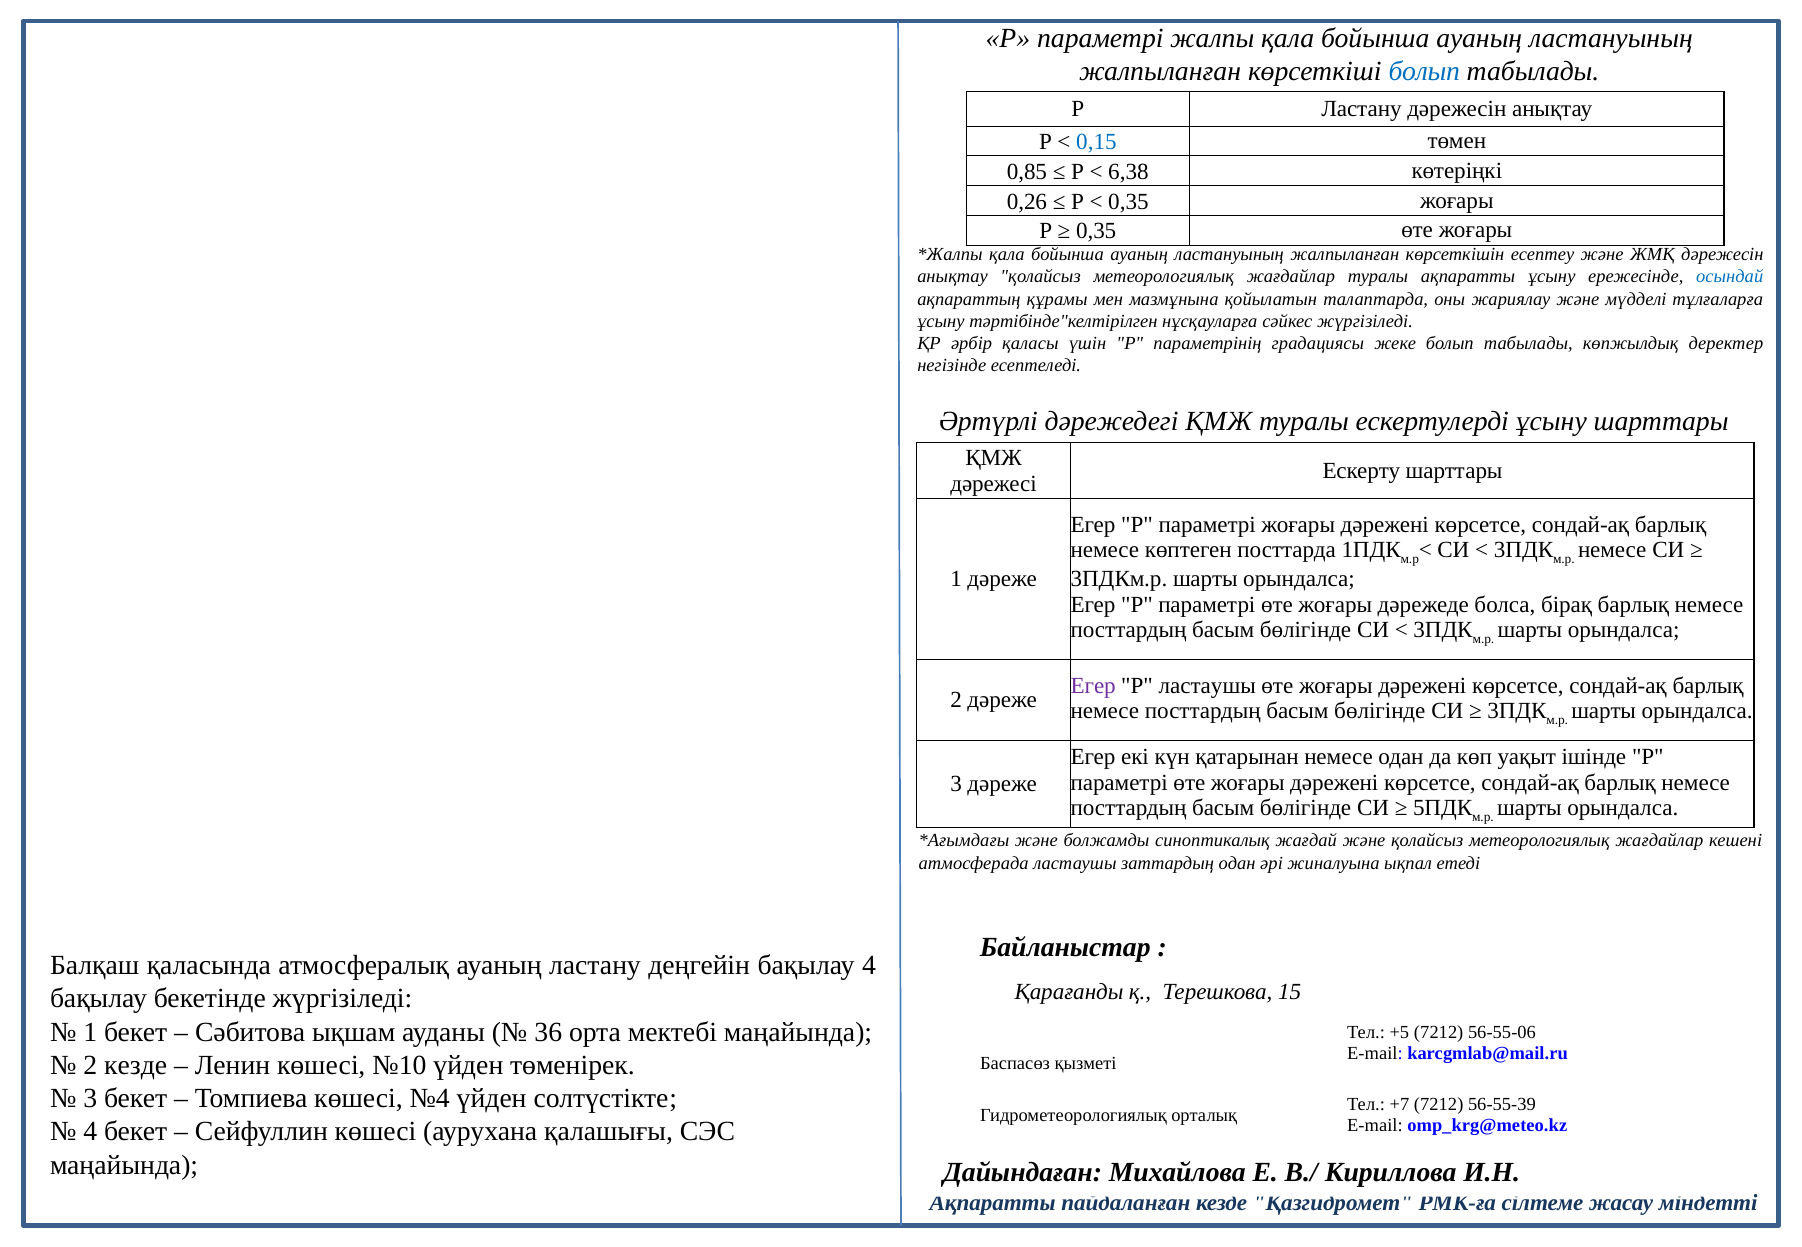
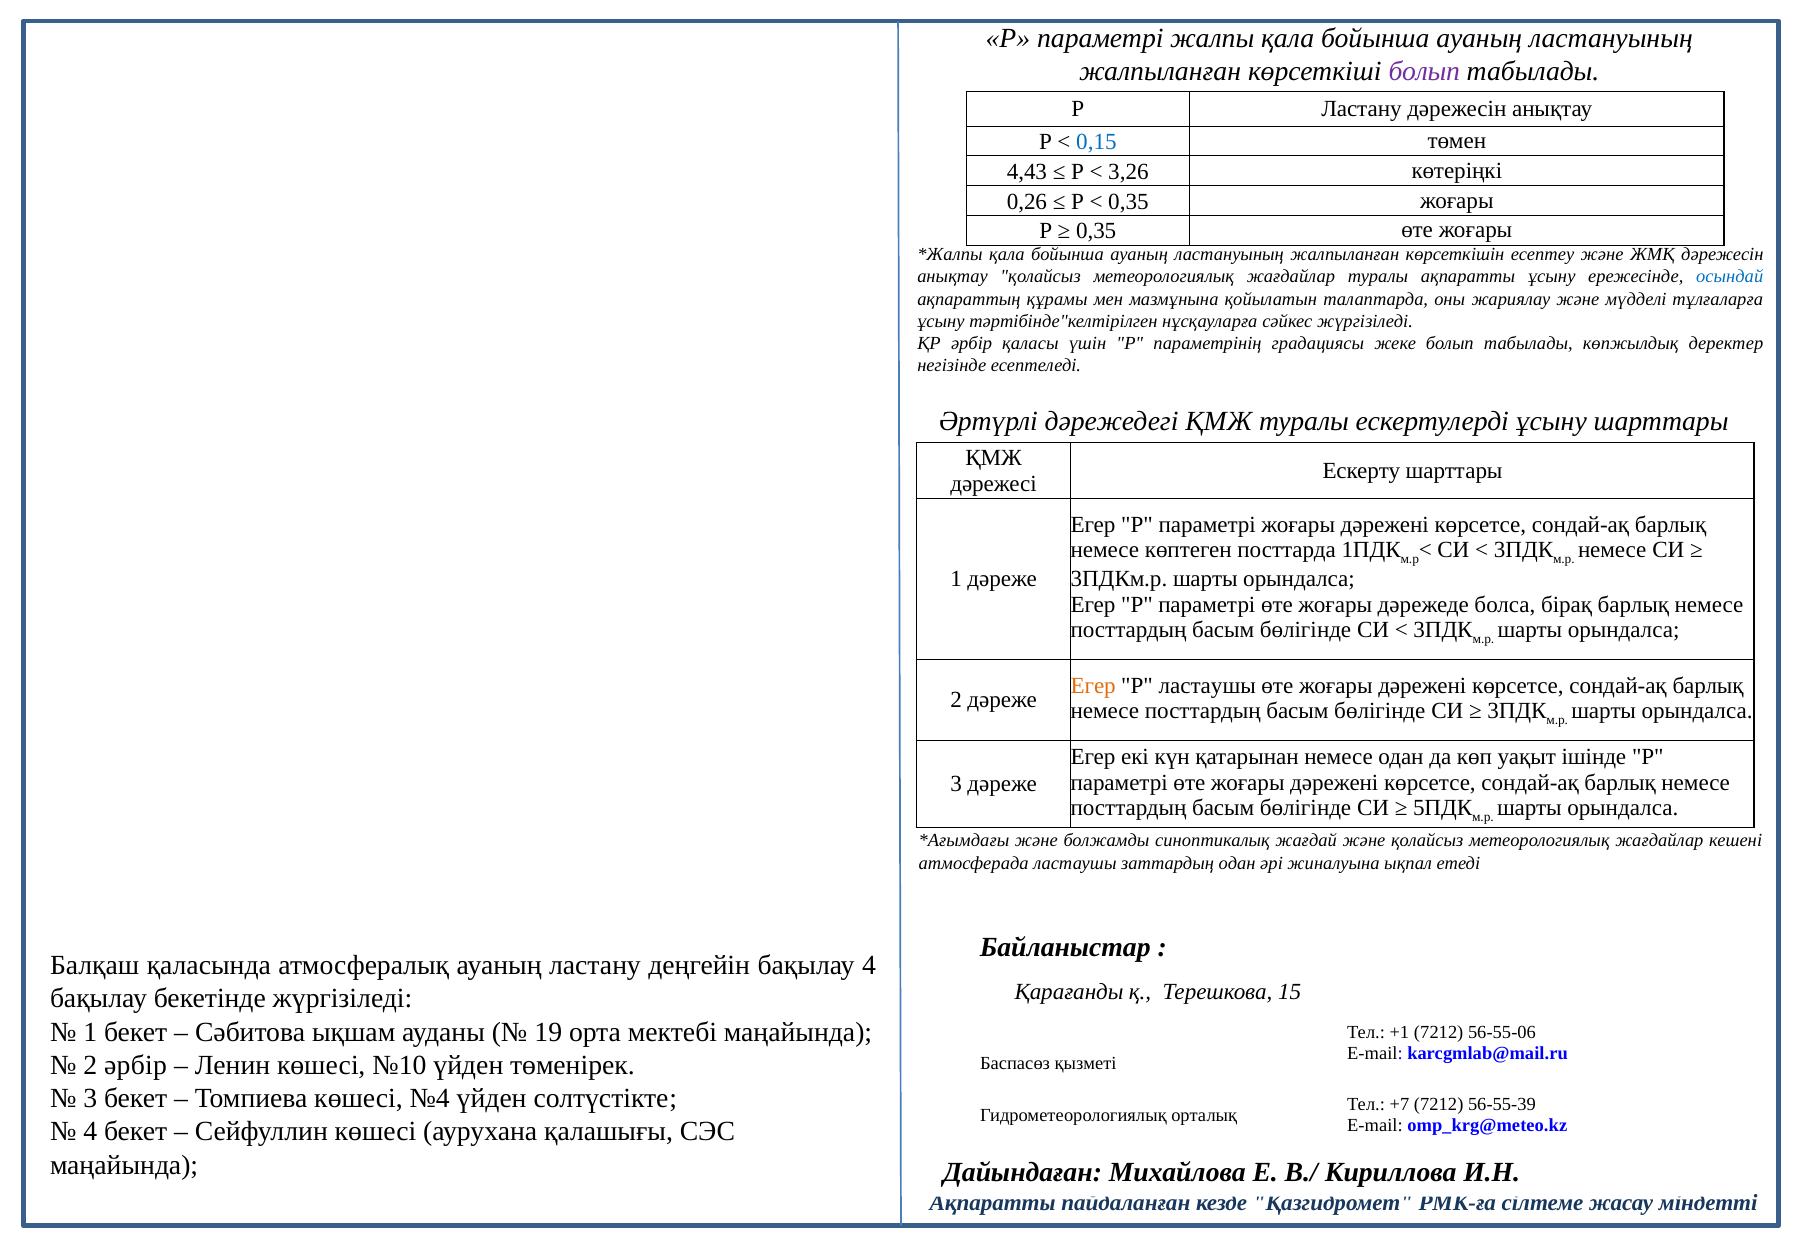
болып colour: blue -> purple (1424, 71)
0,85: 0,85 -> 4,43 (1027, 172)
6,38: 6,38 -> 3,26 (1128, 172)
Егер colour: purple -> orange (1093, 686)
36: 36 -> 19 (548, 1032)
+5: +5 -> +1 (1399, 1033)
2 кезде: кезде -> әрбір (136, 1066)
